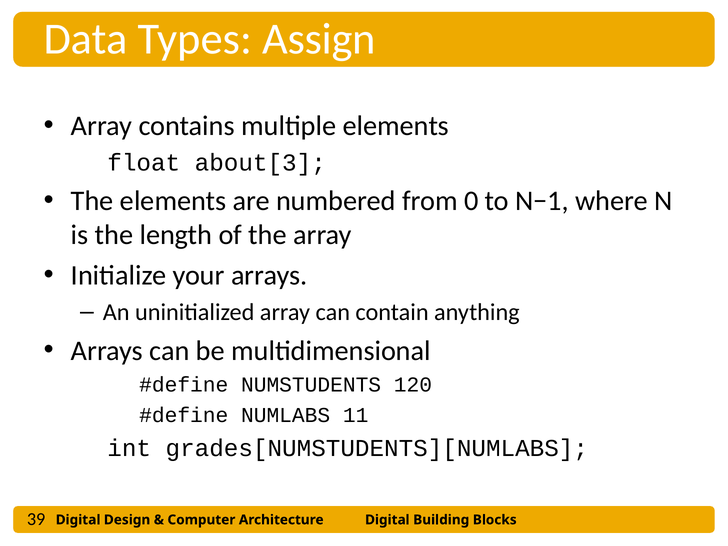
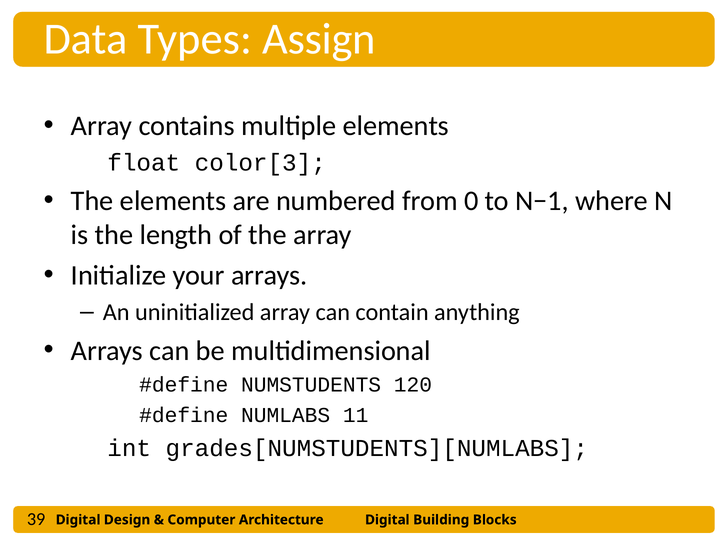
about[3: about[3 -> color[3 (260, 163)
